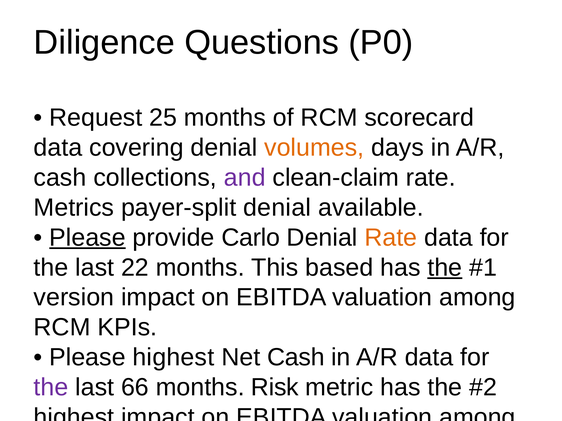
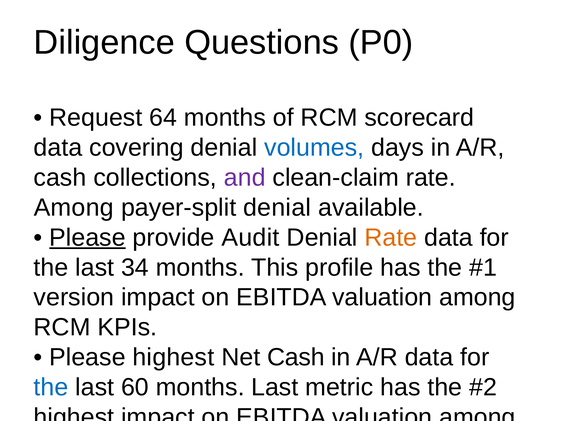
25: 25 -> 64 (163, 118)
volumes colour: orange -> blue (314, 148)
Metrics: Metrics -> Among (74, 208)
Carlo: Carlo -> Audit (250, 238)
22: 22 -> 34 (135, 268)
based: based -> profile (339, 268)
the underline: present -> none (445, 268)
the colour: purple -> blue (51, 388)
66: 66 -> 60 (135, 388)
months Risk: Risk -> Last (275, 388)
